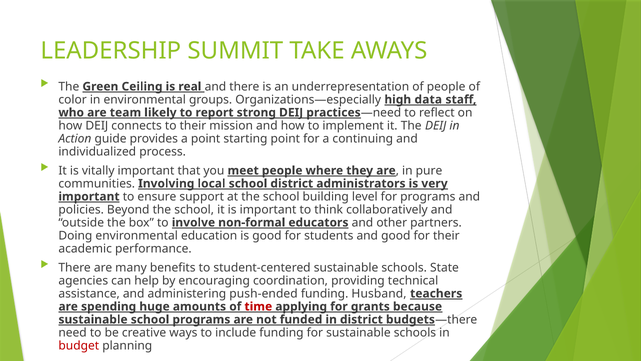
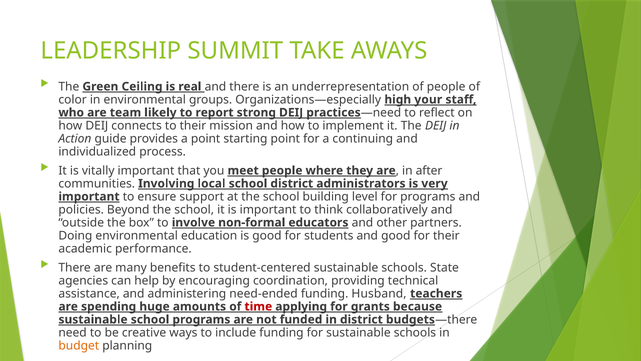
data: data -> your (428, 99)
pure: pure -> after (429, 170)
push-ended: push-ended -> need-ended (264, 293)
budget colour: red -> orange (79, 345)
